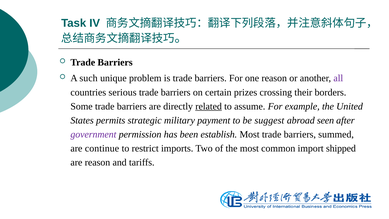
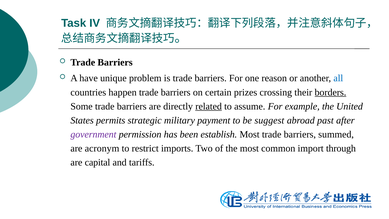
such: such -> have (89, 78)
all colour: purple -> blue (338, 78)
serious: serious -> happen (123, 92)
borders underline: none -> present (330, 92)
seen: seen -> past (325, 120)
continue: continue -> acronym (102, 148)
shipped: shipped -> through (341, 148)
are reason: reason -> capital (97, 162)
